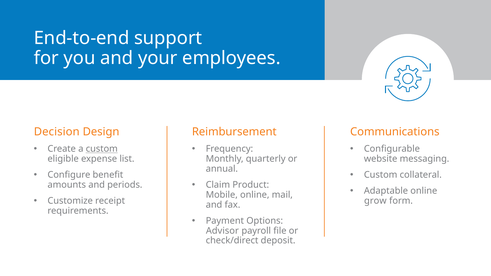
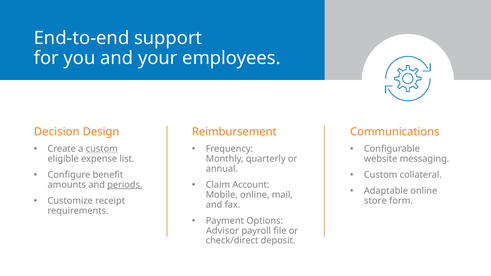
Product: Product -> Account (251, 185)
periods underline: none -> present (125, 185)
grow: grow -> store (375, 201)
